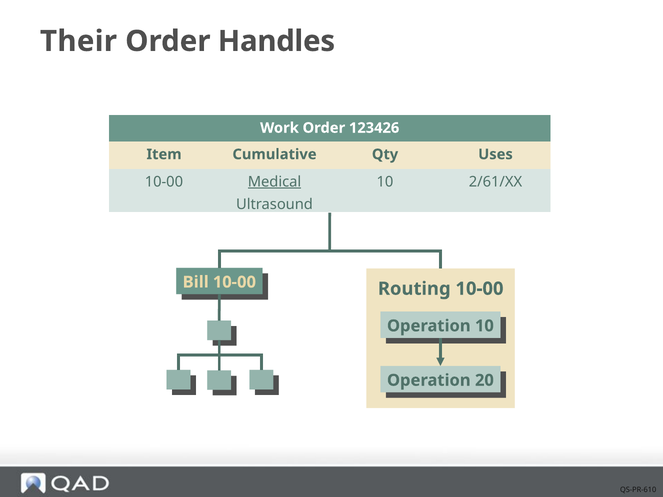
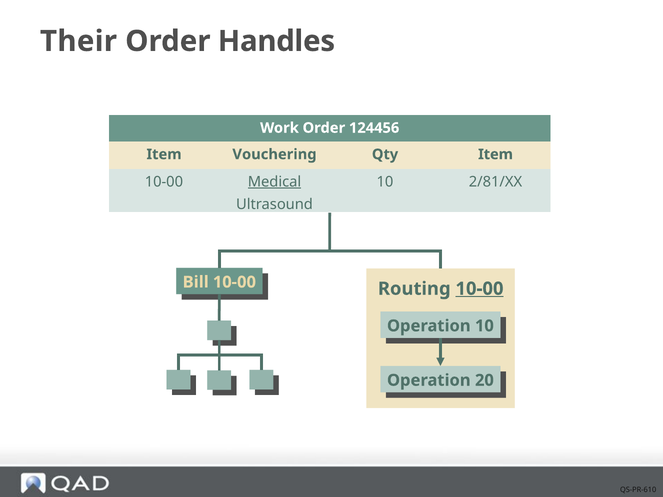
123426: 123426 -> 124456 (374, 128)
Cumulative: Cumulative -> Vouchering (274, 154)
Qty Uses: Uses -> Item (496, 154)
2/61/XX: 2/61/XX -> 2/81/XX (495, 182)
10-00 underline: none -> present (479, 289)
